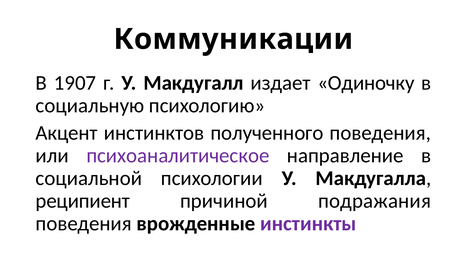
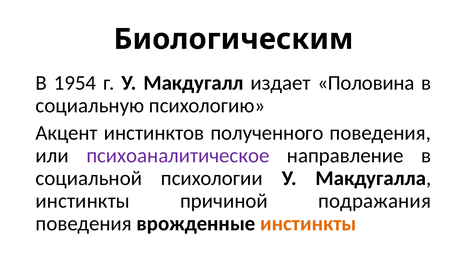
Коммуникации: Коммуникации -> Биологическим (233, 39)
1907: 1907 -> 1954 (75, 83)
Одиночку: Одиночку -> Половина (366, 83)
реципиент: реципиент -> инстинкты (83, 201)
инстинкты colour: purple -> orange (308, 223)
